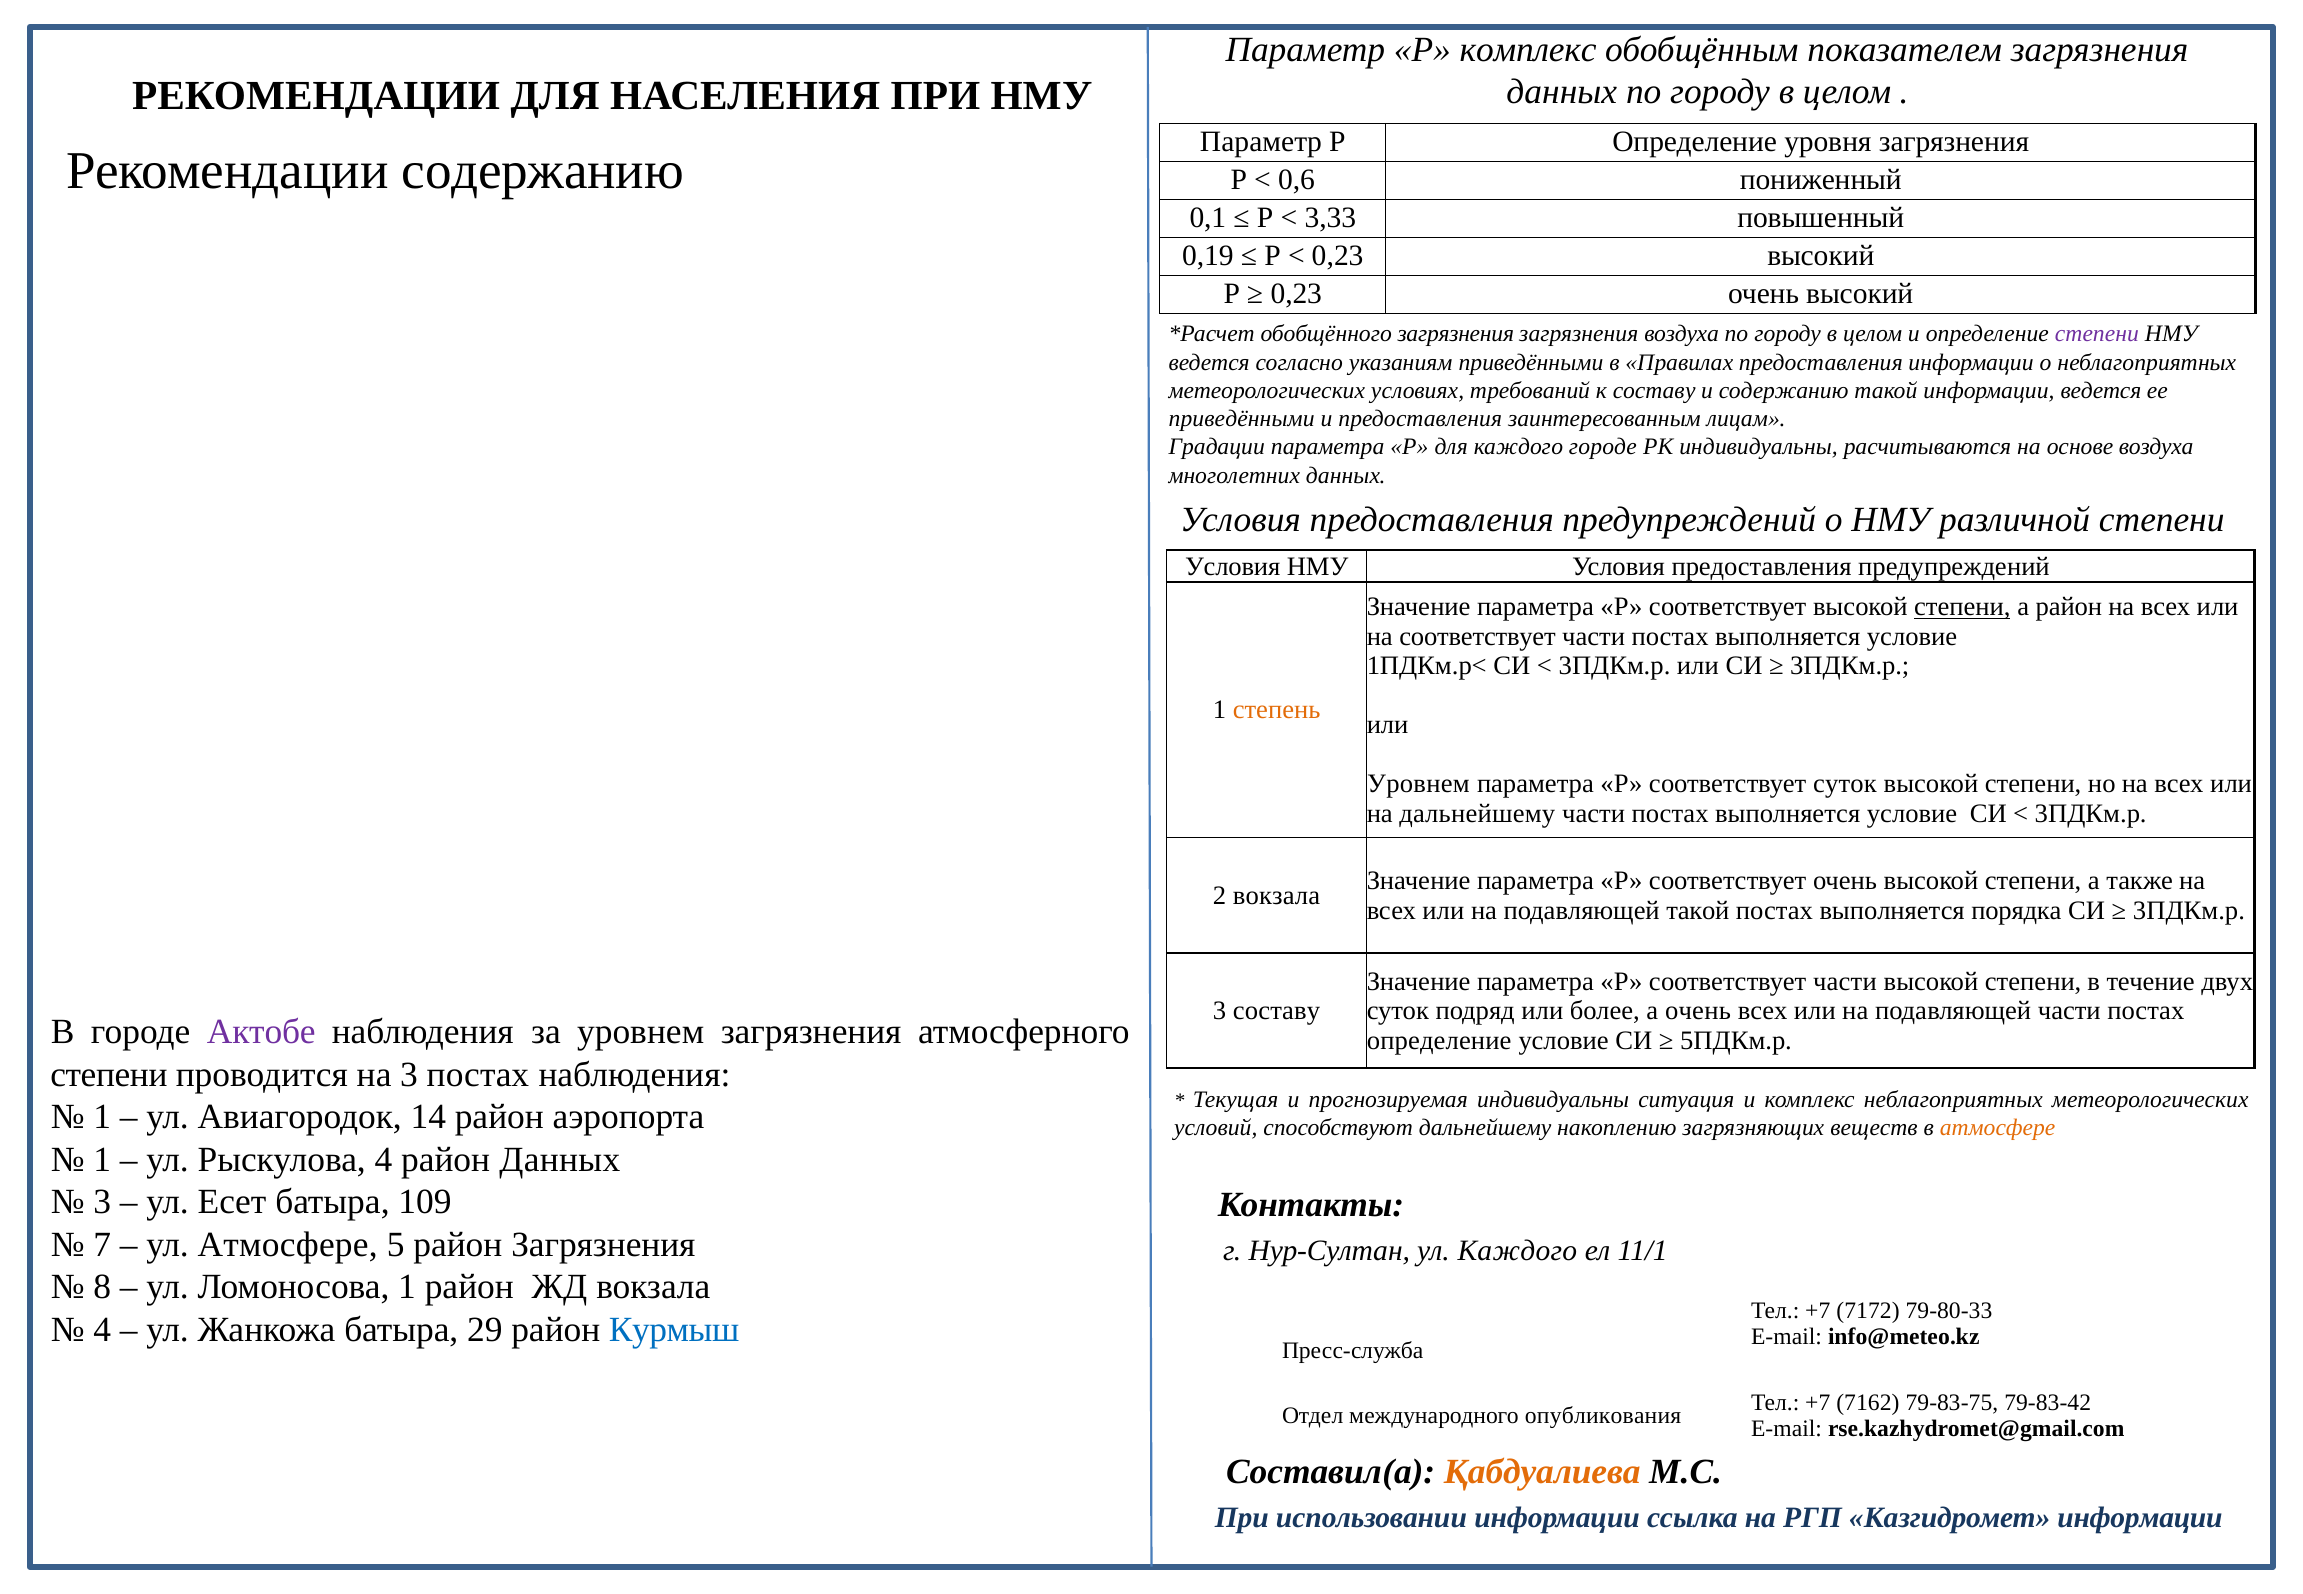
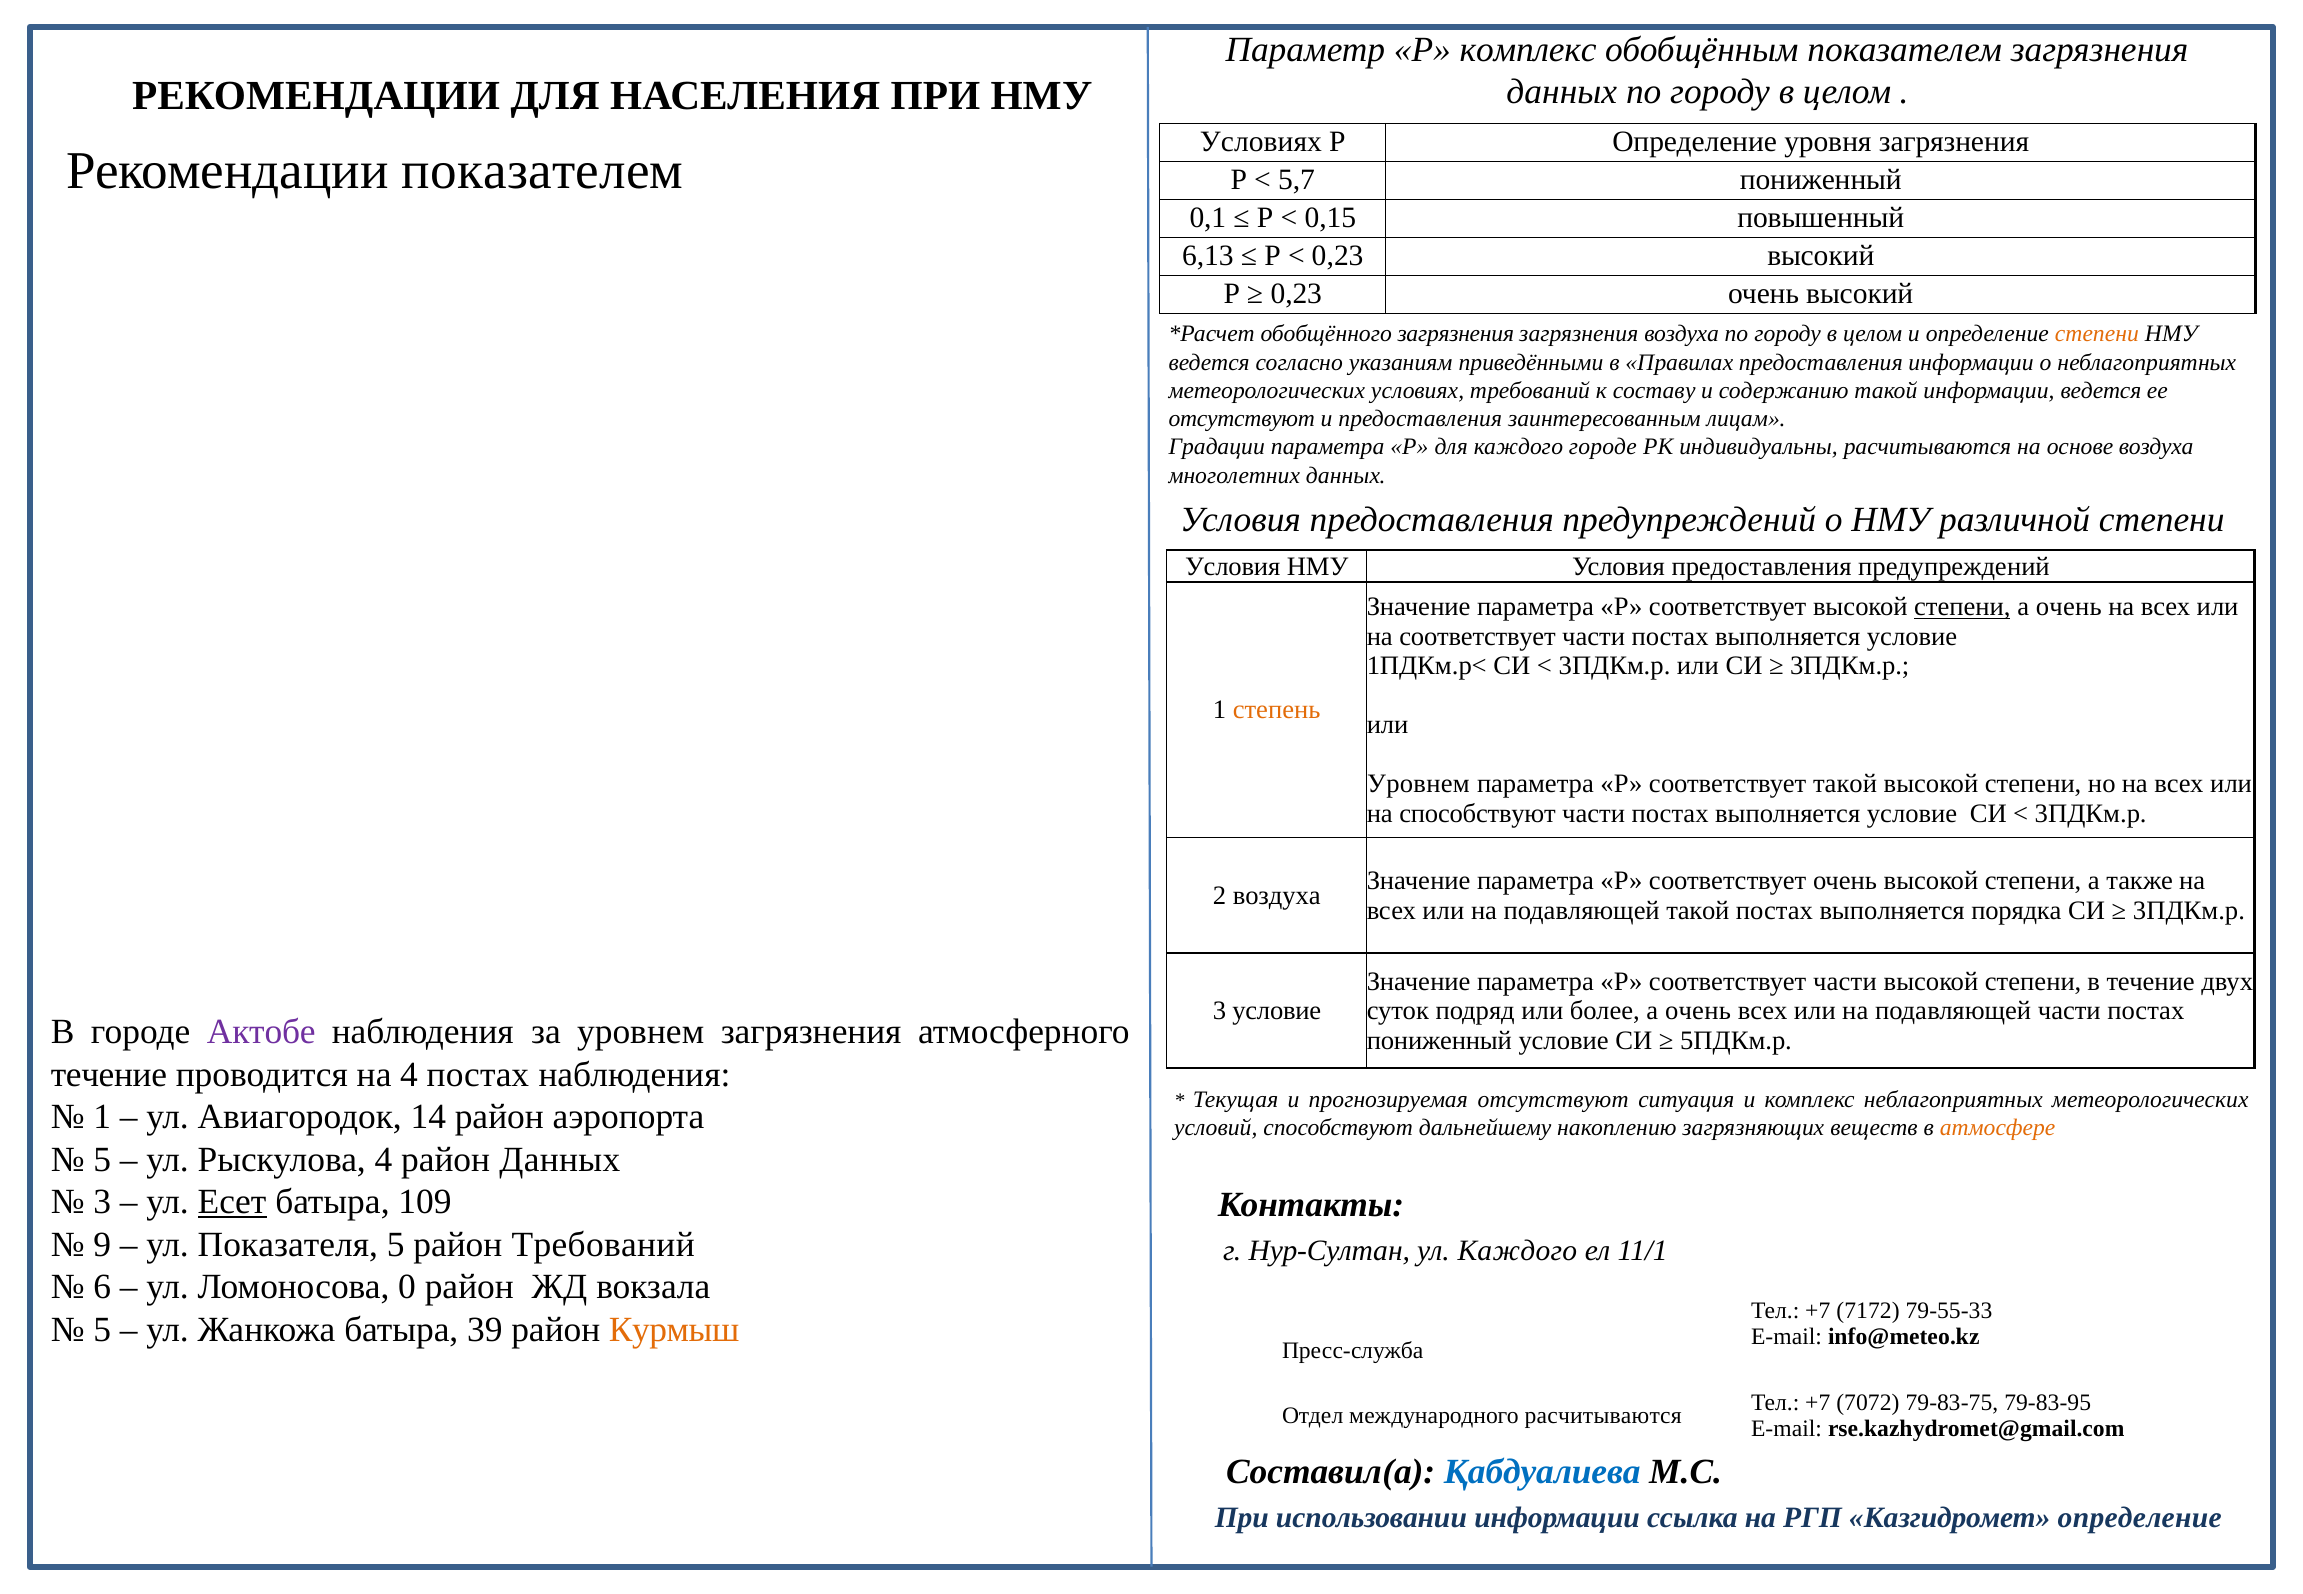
Параметр: Параметр -> Условиях (1261, 142)
Рекомендации содержанию: содержанию -> показателем (543, 171)
0,6: 0,6 -> 5,7 (1296, 180)
3,33: 3,33 -> 0,15 (1330, 218)
0,19: 0,19 -> 6,13 (1208, 256)
степени colour: purple -> orange (2097, 334)
приведёнными: приведёнными -> отсутствуют (1242, 419)
район: район -> очень (2069, 607)
соответствует суток: суток -> такой (1845, 784)
на дальнейшему: дальнейшему -> способствуют (1478, 813)
2 вокзала: вокзала -> воздуха (1277, 896)
3 составу: составу -> условие (1277, 1011)
определение: определение -> пониженный (1439, 1040)
степени: степени -> течение (109, 1075)
на 3: 3 -> 4 (409, 1075)
прогнозируемая индивидуальны: индивидуальны -> отсутствуют (1553, 1100)
1: 1 -> 5 (102, 1160)
Есет underline: none -> present (232, 1202)
7: 7 -> 9 (102, 1245)
ул Атмосфере: Атмосфере -> Показателя (288, 1245)
район Загрязнения: Загрязнения -> Требований (603, 1245)
8: 8 -> 6 (102, 1287)
Ломоносова 1: 1 -> 0 (407, 1287)
79-80-33: 79-80-33 -> 79-55-33 (1949, 1311)
4: 4 -> 5 (102, 1330)
29: 29 -> 39 (485, 1330)
Курмыш colour: blue -> orange (674, 1330)
7162: 7162 -> 7072 (1868, 1403)
79-83-42: 79-83-42 -> 79-83-95 (2048, 1403)
международного опубликования: опубликования -> расчитываются (1603, 1416)
Қабдуалиева colour: orange -> blue (1542, 1472)
Казгидромет информации: информации -> определение (2140, 1518)
